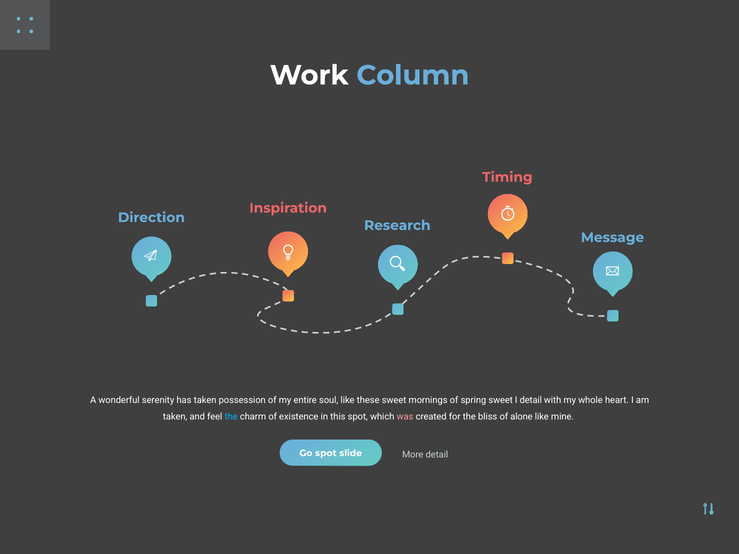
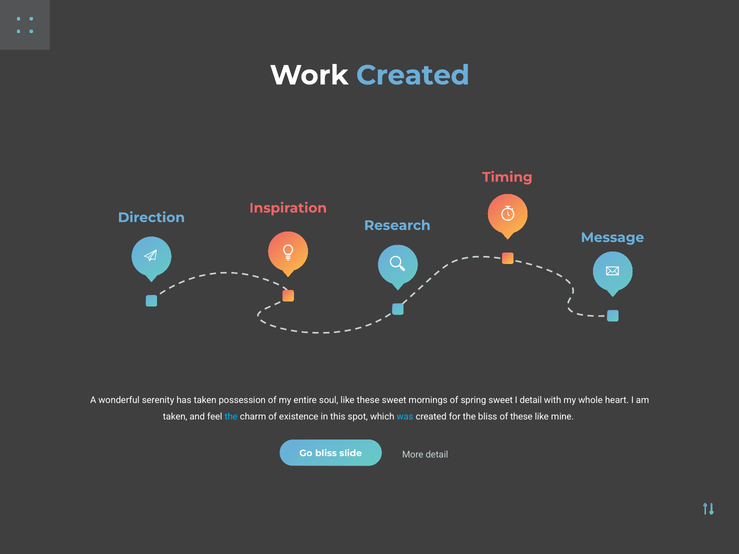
Work Column: Column -> Created (413, 75)
was colour: pink -> light blue (405, 417)
of alone: alone -> these (521, 417)
Go spot: spot -> bliss (326, 453)
